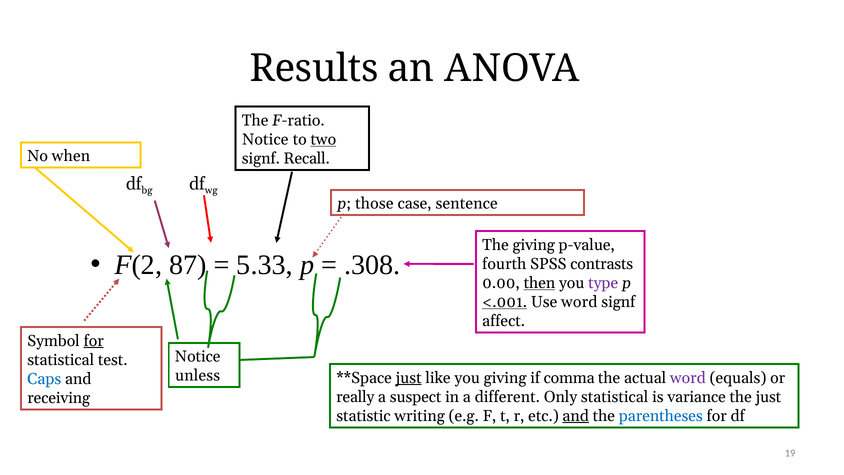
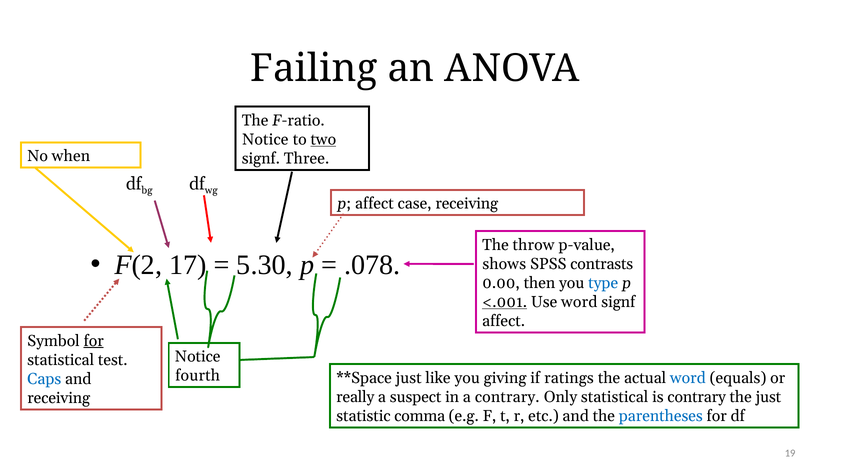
Results: Results -> Failing (314, 69)
Recall: Recall -> Three (307, 158)
p those: those -> affect (374, 203)
case sentence: sentence -> receiving (467, 203)
The giving: giving -> throw (534, 245)
87: 87 -> 17 (188, 265)
5.33: 5.33 -> 5.30 (265, 265)
.308: .308 -> .078 (372, 265)
fourth: fourth -> shows (504, 264)
then underline: present -> none (539, 283)
type colour: purple -> blue (603, 283)
unless: unless -> fourth (198, 376)
just underline: present -> none (409, 378)
comma: comma -> ratings (569, 378)
word colour: purple -> blue (688, 378)
a different: different -> contrary (507, 397)
is variance: variance -> contrary (697, 397)
writing: writing -> comma (420, 416)
and underline: present -> none (576, 416)
